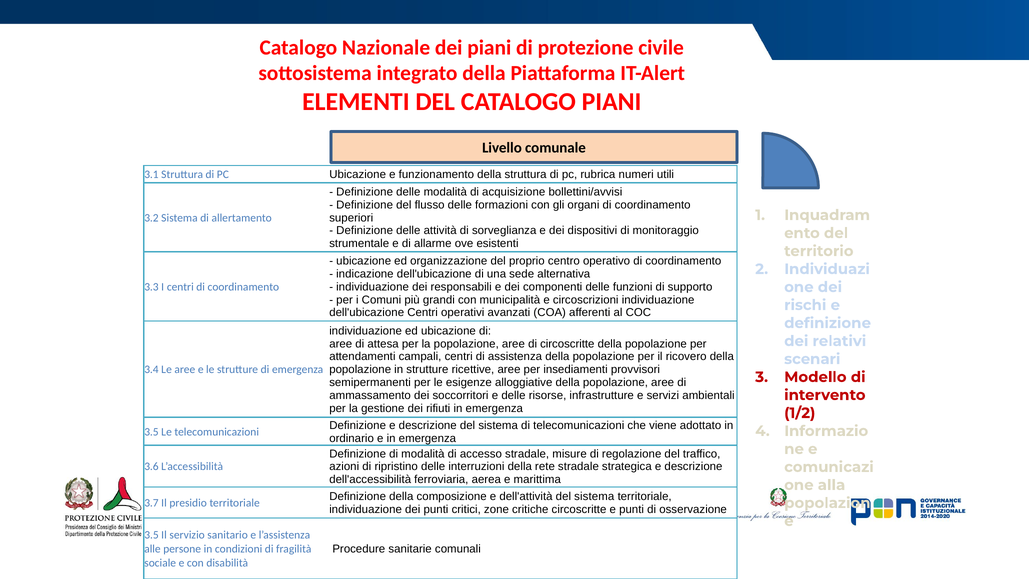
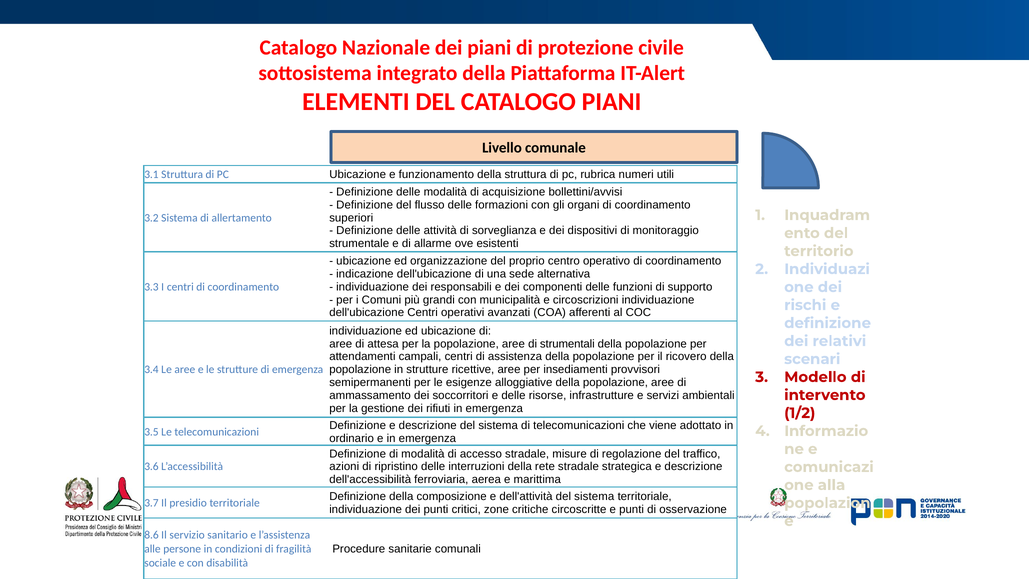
di circoscritte: circoscritte -> strumentali (567, 344)
3.5: 3.5 -> 8.6 (151, 535)
